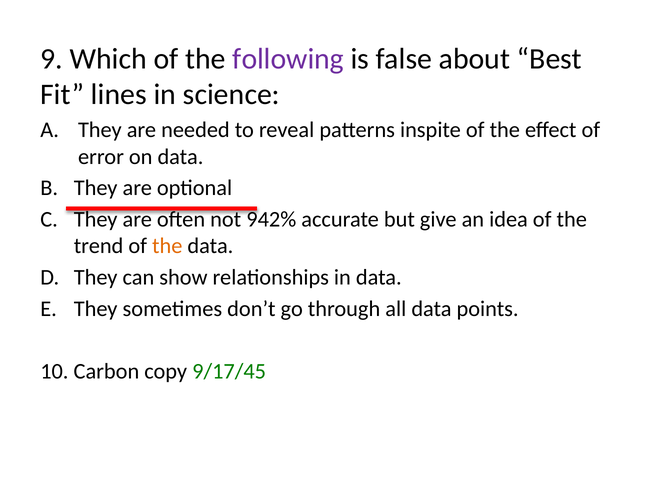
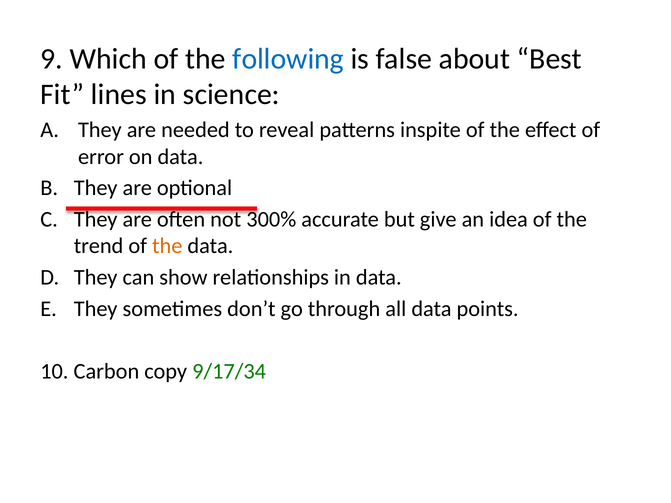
following colour: purple -> blue (288, 59)
942%: 942% -> 300% (271, 219)
9/17/45: 9/17/45 -> 9/17/34 (229, 371)
